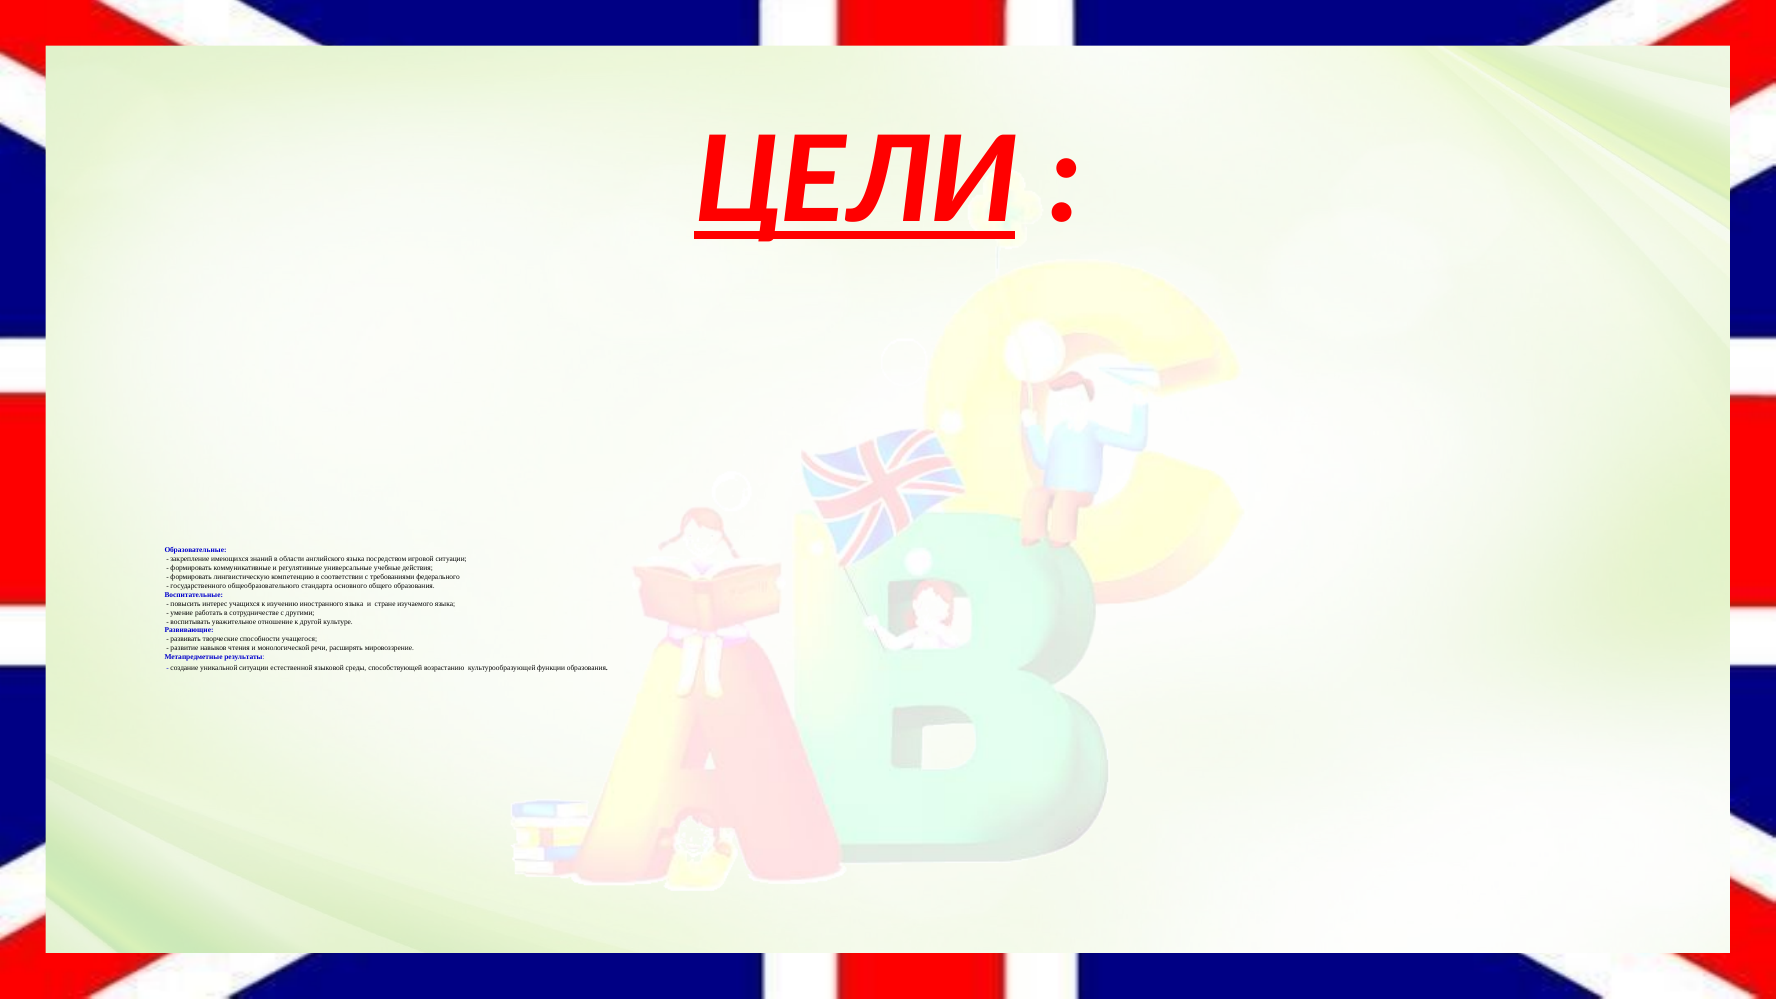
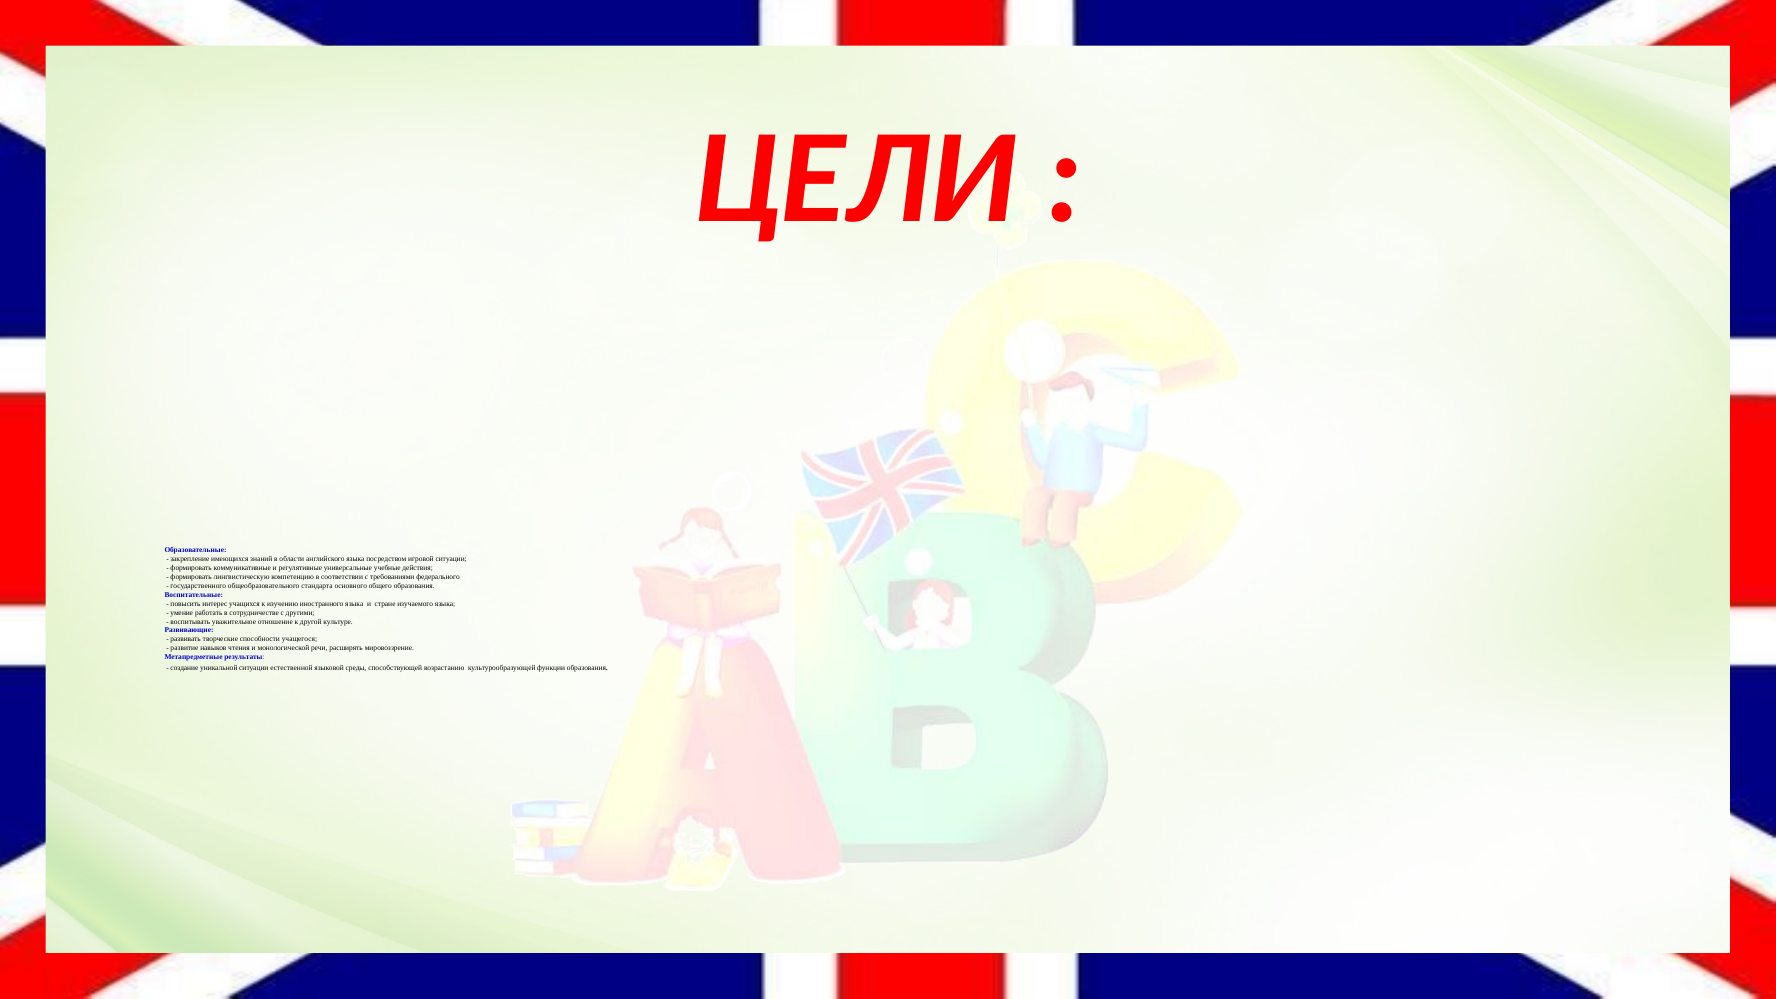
ЦЕЛИ underline: present -> none (855, 178)
